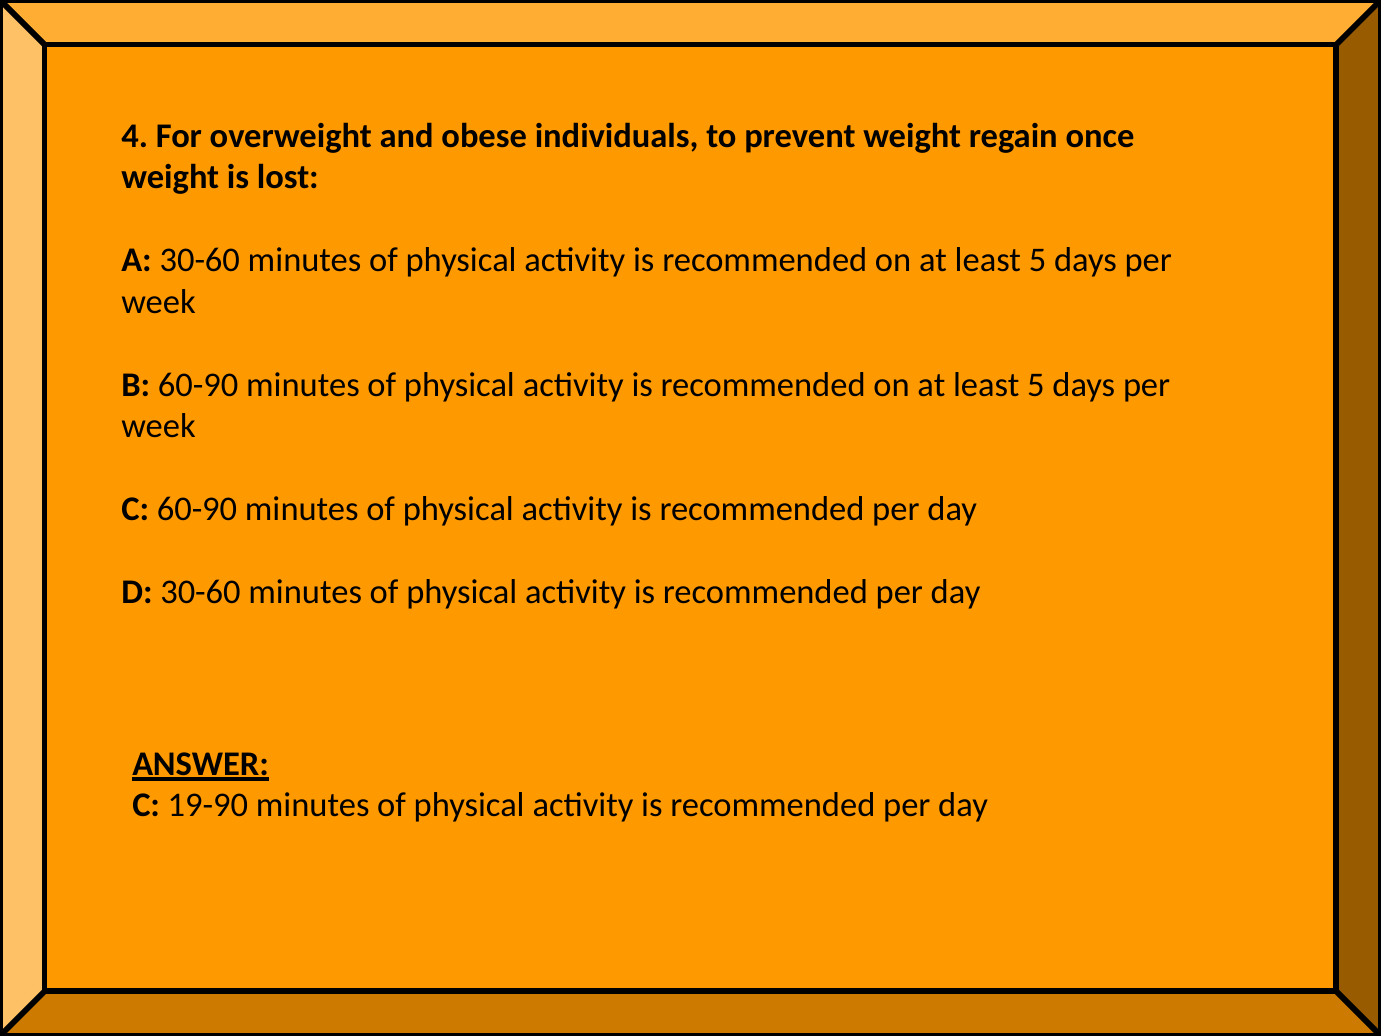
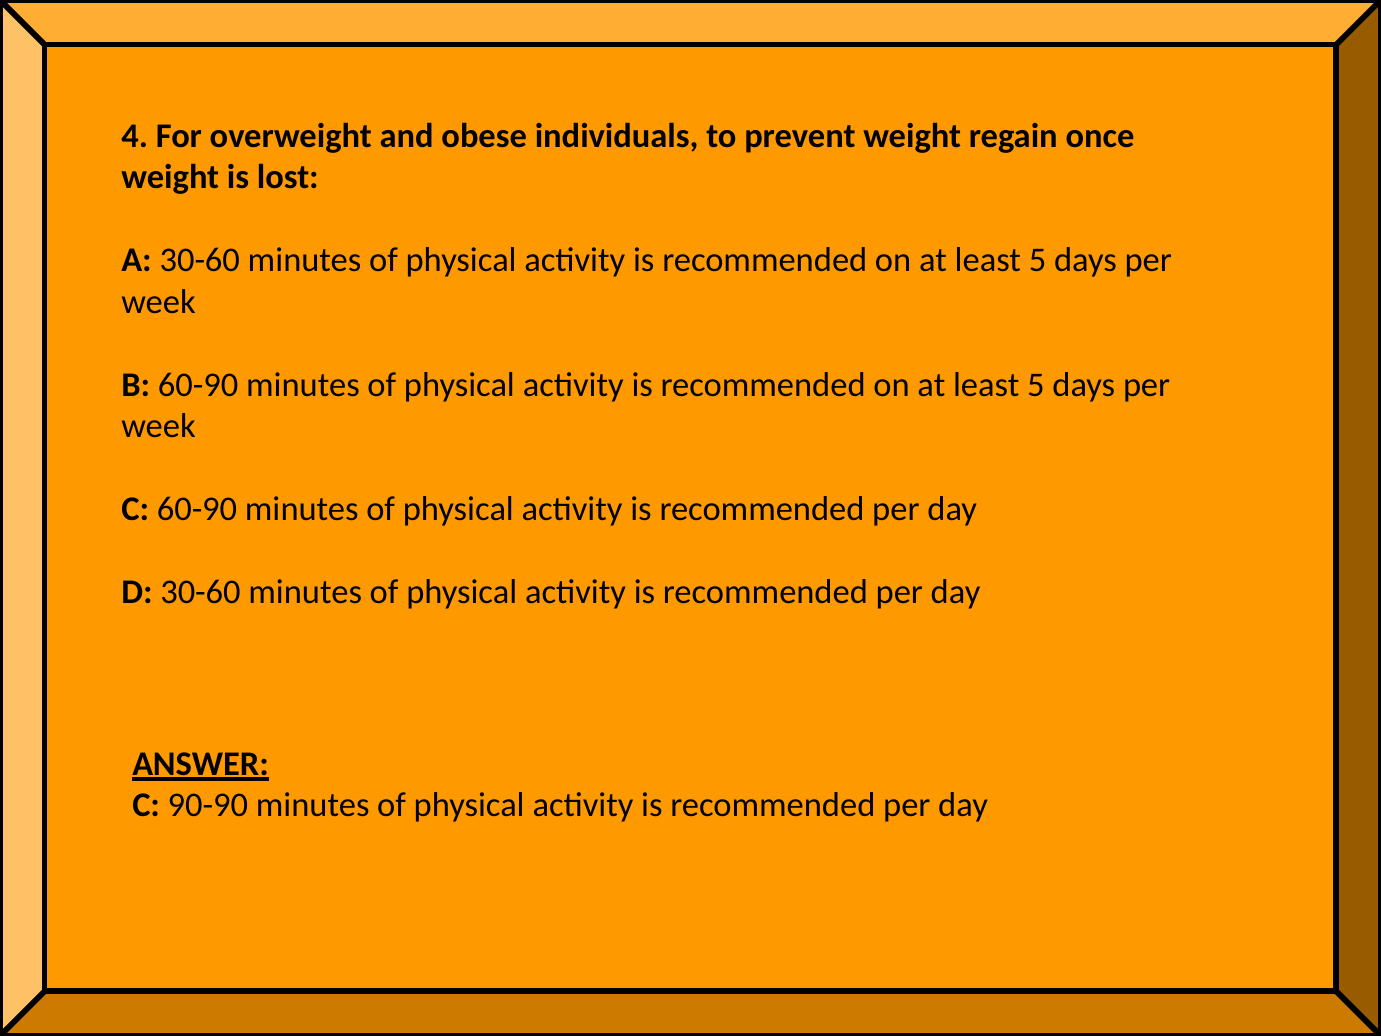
19-90: 19-90 -> 90-90 (208, 805)
